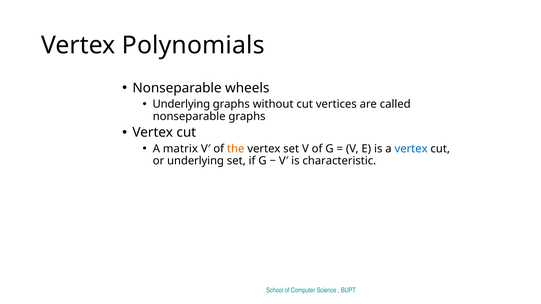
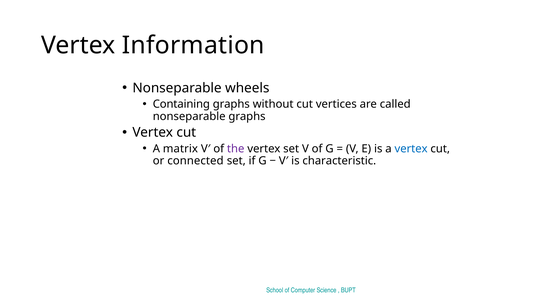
Polynomials: Polynomials -> Information (193, 45)
Underlying: Underlying -> Containing (181, 104)
the colour: orange -> purple (236, 149)
or underlying: underlying -> connected (195, 161)
